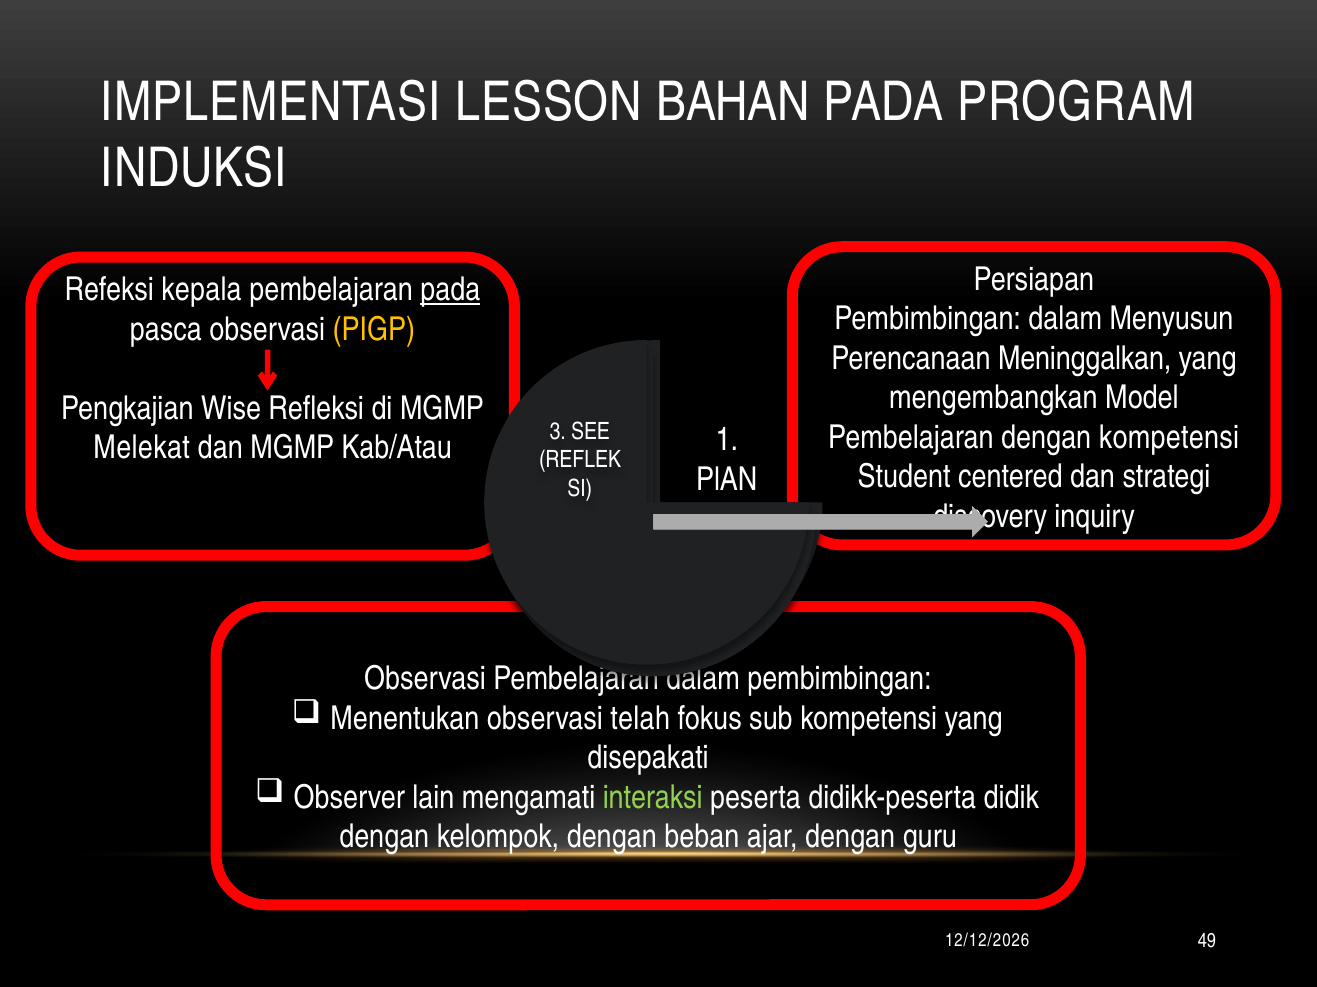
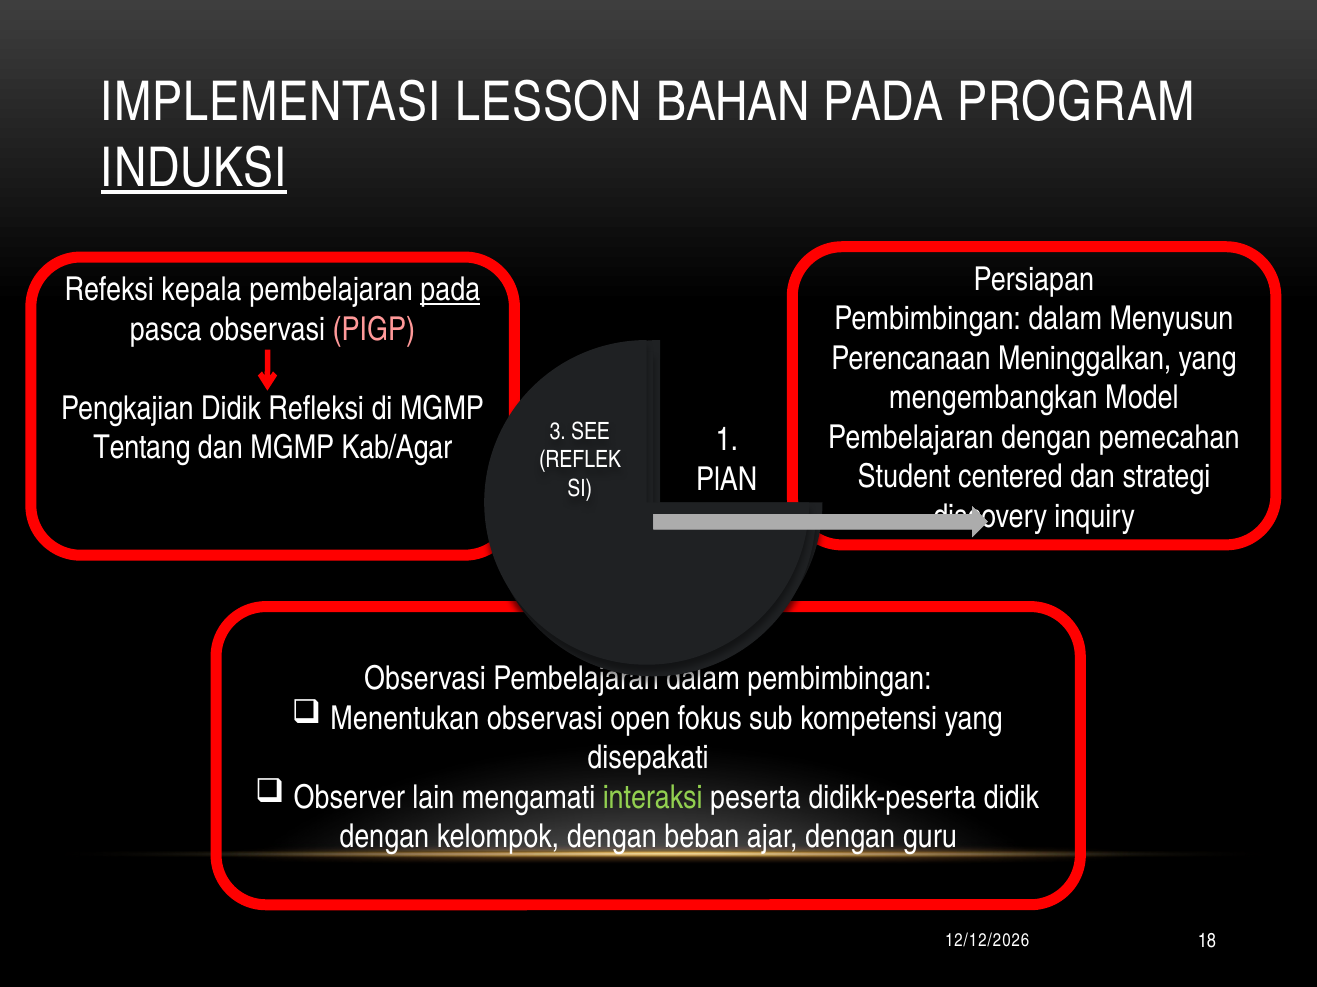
INDUKSI underline: none -> present (194, 168)
PIGP colour: yellow -> pink (374, 330)
Pengkajian Wise: Wise -> Didik (231, 409)
dengan kompetensi: kompetensi -> pemecahan (1169, 438)
Melekat: Melekat -> Tentang (142, 448)
Kab/Atau: Kab/Atau -> Kab/Agar (397, 448)
telah: telah -> open (640, 719)
49: 49 -> 18 (1207, 941)
